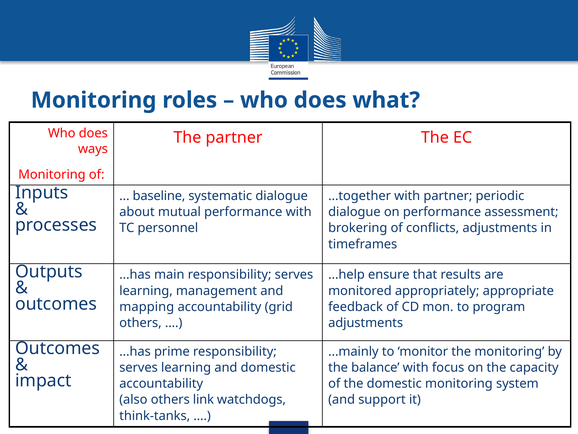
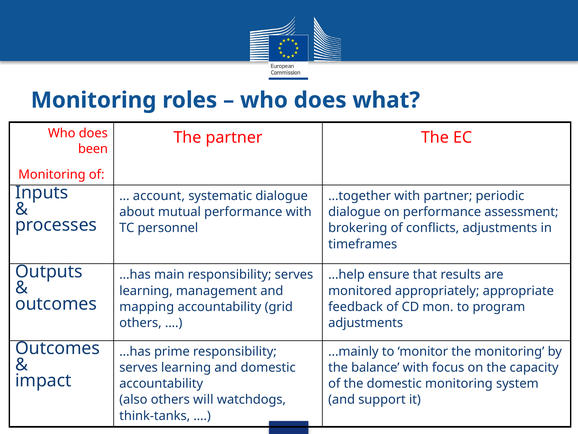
ways: ways -> been (93, 149)
baseline: baseline -> account (159, 196)
link: link -> will (203, 399)
